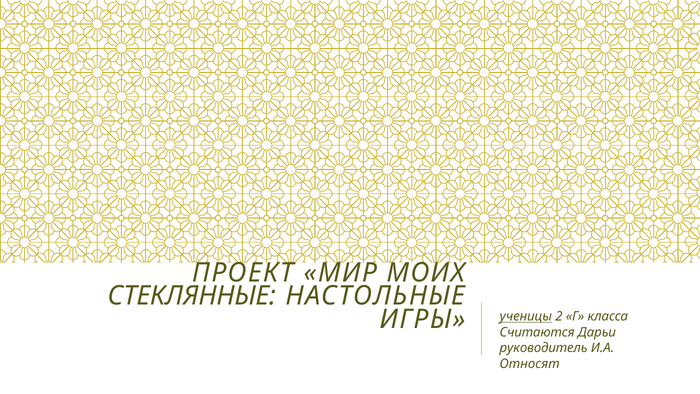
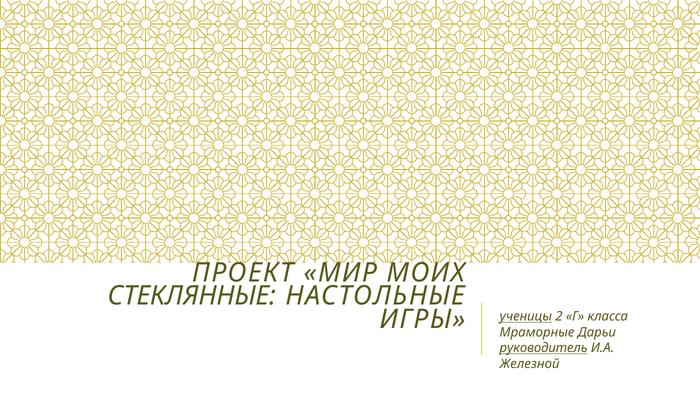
Считаются: Считаются -> Мраморные (537, 332)
руководитель underline: none -> present (544, 348)
Относят: Относят -> Железной (530, 364)
